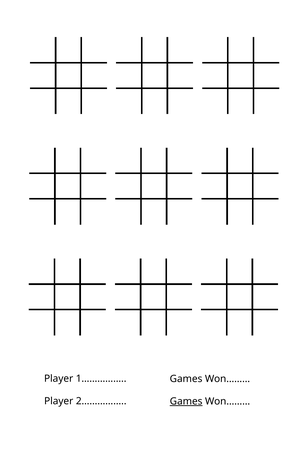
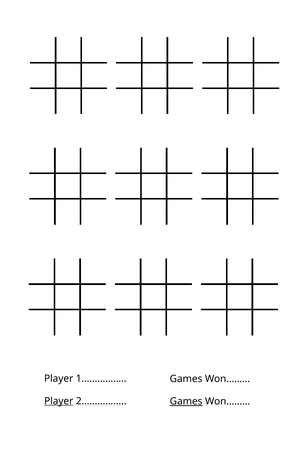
Player underline: none -> present (59, 401)
